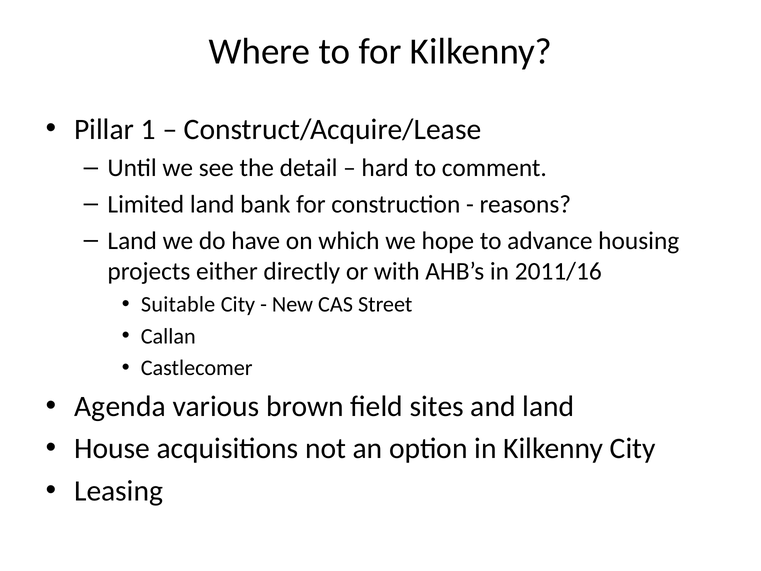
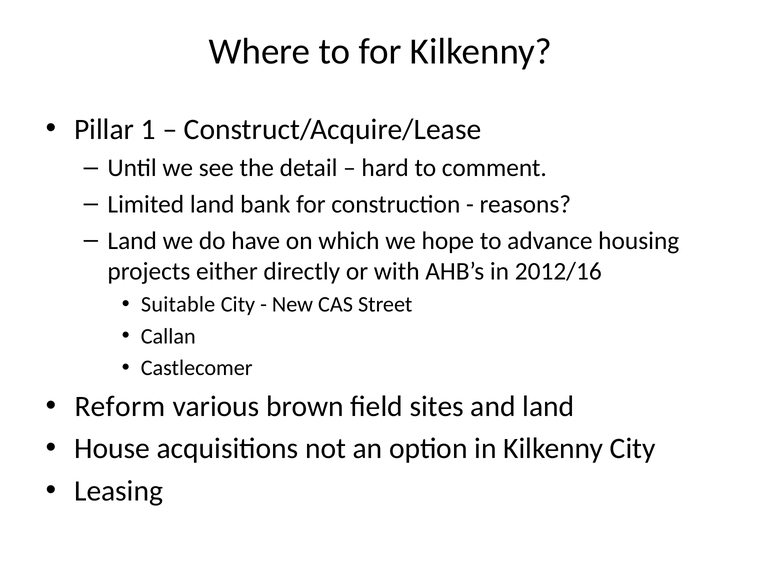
2011/16: 2011/16 -> 2012/16 (558, 271)
Agenda: Agenda -> Reform (120, 406)
